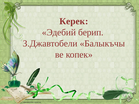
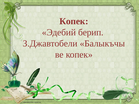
Керек: Керек -> Копек (74, 21)
